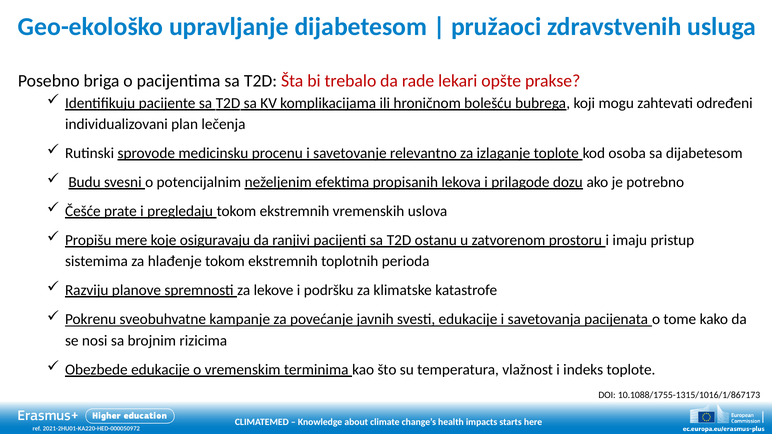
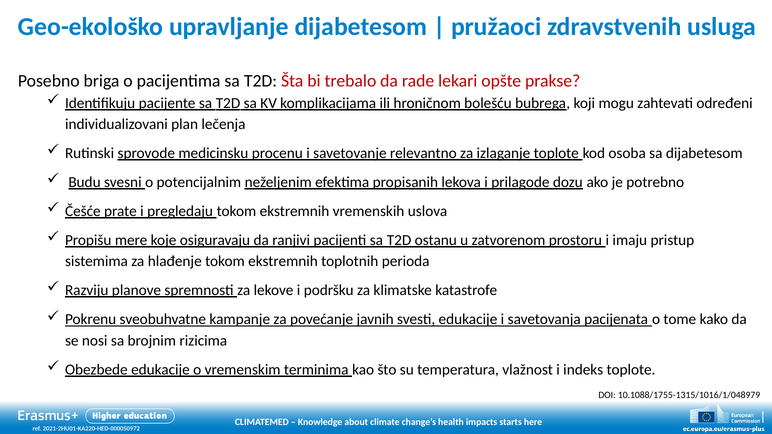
10.1088/1755-1315/1016/1/867173: 10.1088/1755-1315/1016/1/867173 -> 10.1088/1755-1315/1016/1/048979 (689, 395)
